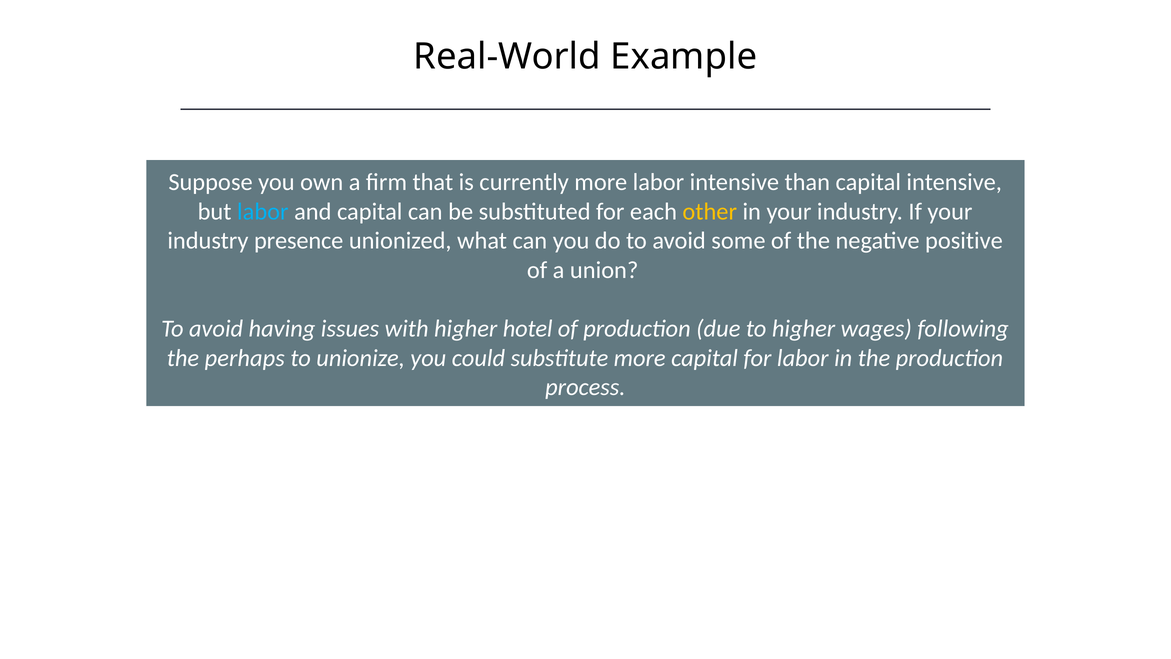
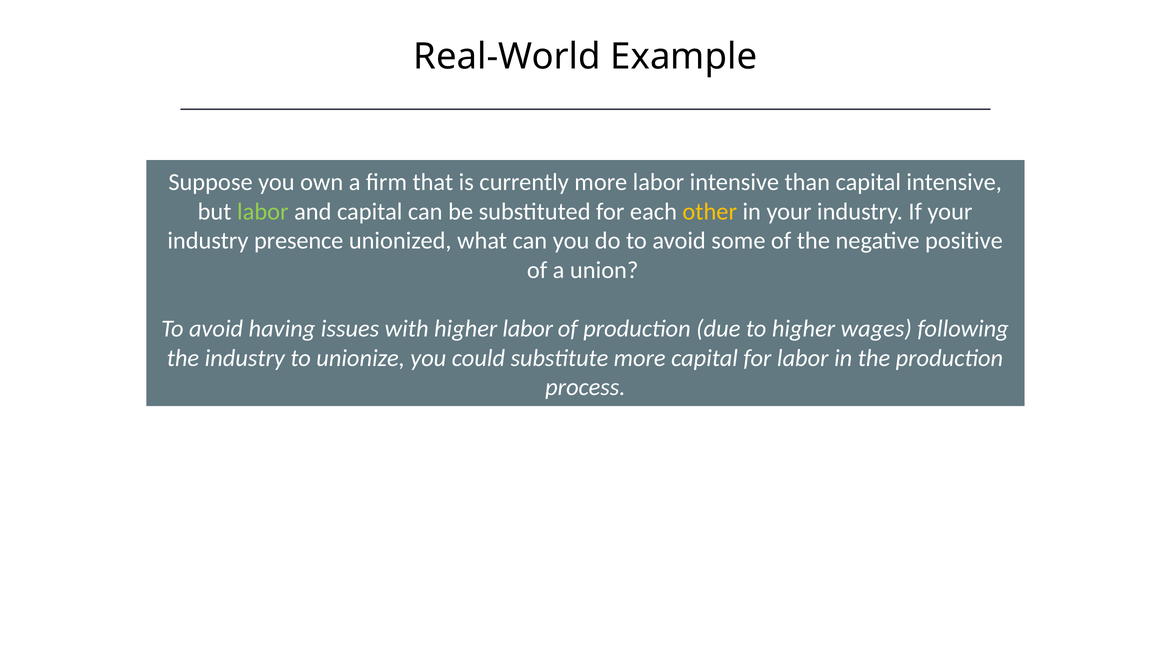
labor colour: light blue -> light green (263, 211)
higher hotel: hotel -> labor (528, 329)
the perhaps: perhaps -> industry (245, 358)
